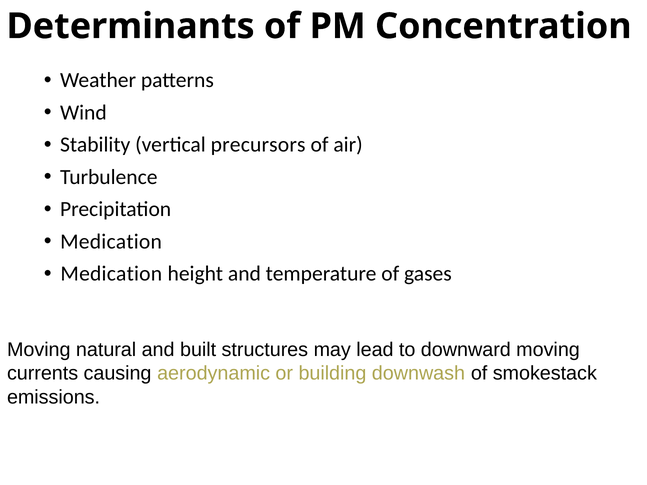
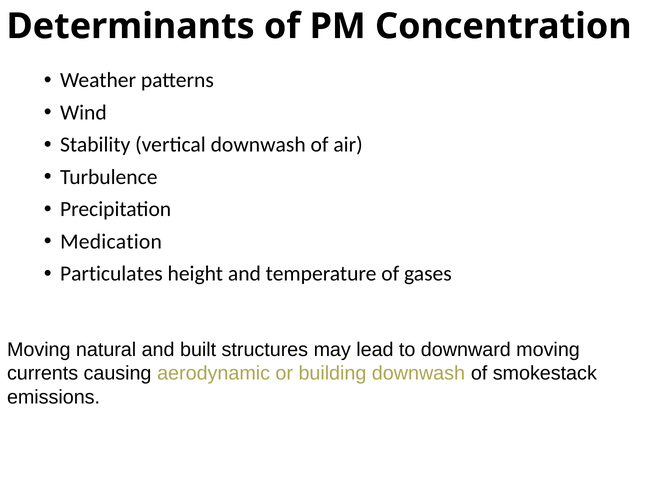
vertical precursors: precursors -> downwash (258, 145)
Medication: Medication -> Particulates (111, 274)
